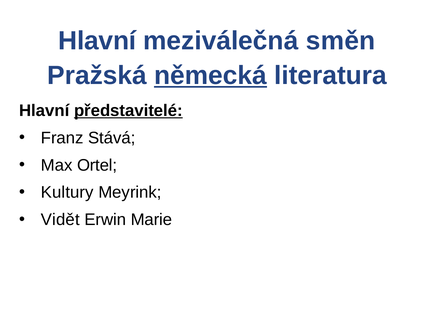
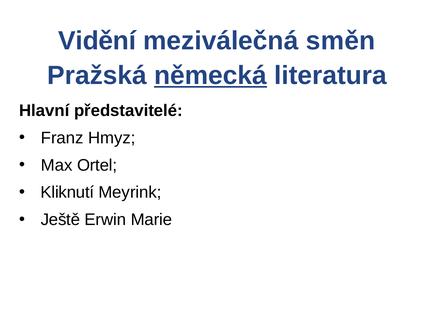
Hlavní: Hlavní -> Vidění (97, 41)
představitelé underline: present -> none (128, 111)
Stává: Stává -> Hmyz (112, 138)
Kultury: Kultury -> Kliknutí (67, 193)
Vidět: Vidět -> Ještě (60, 220)
